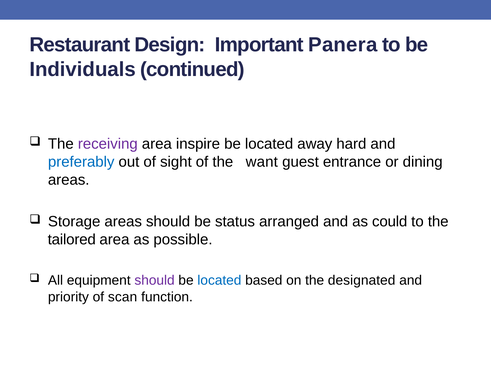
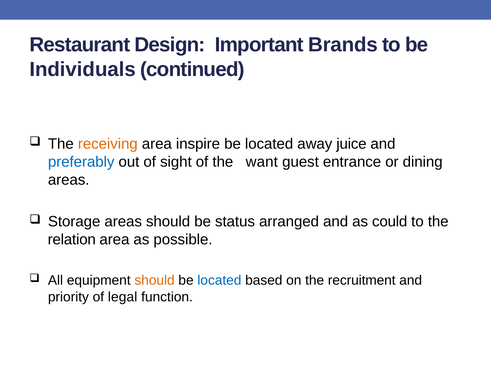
Panera: Panera -> Brands (343, 45)
receiving colour: purple -> orange (108, 144)
hard: hard -> juice (351, 144)
tailored: tailored -> relation (72, 240)
should colour: purple -> orange (155, 281)
designated: designated -> recruitment (362, 281)
scan: scan -> legal (123, 297)
